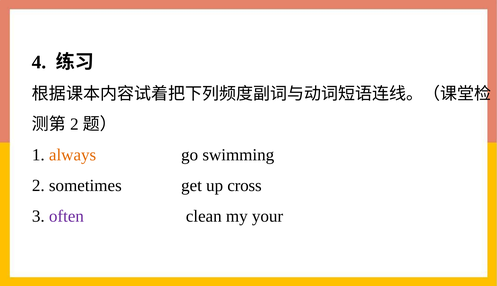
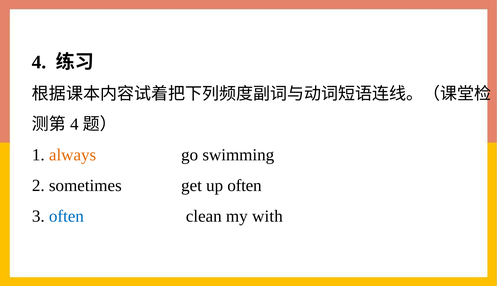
2: 2 -> 4 (74, 124)
up cross: cross -> often (244, 186)
often colour: purple -> blue (66, 216)
your: your -> with (267, 216)
